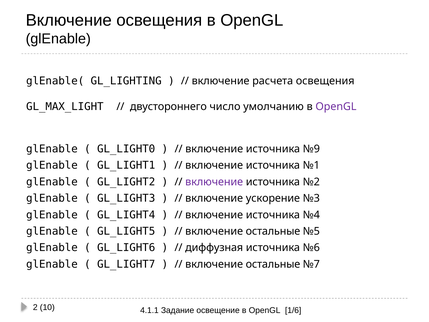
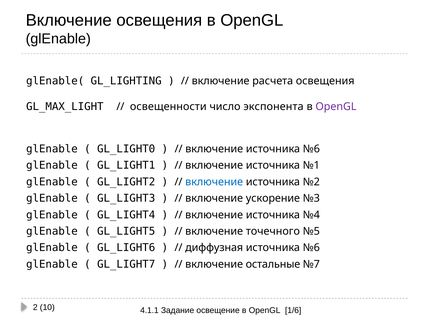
двустороннего: двустороннего -> освещенности (168, 107)
умолчанию: умолчанию -> экспонента (273, 107)
включение источника №9: №9 -> №6 (311, 149)
включение colour: purple -> blue (214, 182)
остальные: остальные -> точечного (273, 231)
